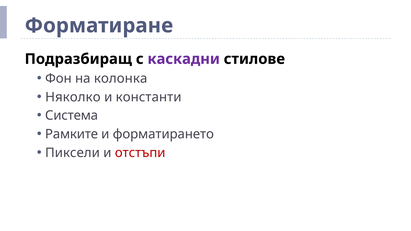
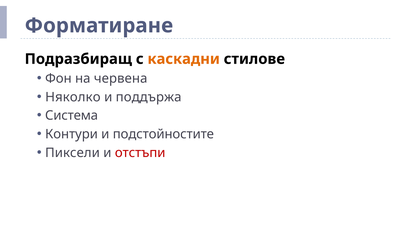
каскадни colour: purple -> orange (184, 59)
колонка: колонка -> червена (121, 79)
константи: константи -> поддържа (149, 97)
Рамките: Рамките -> Контури (72, 134)
форматирането: форматирането -> подстойностите (163, 134)
